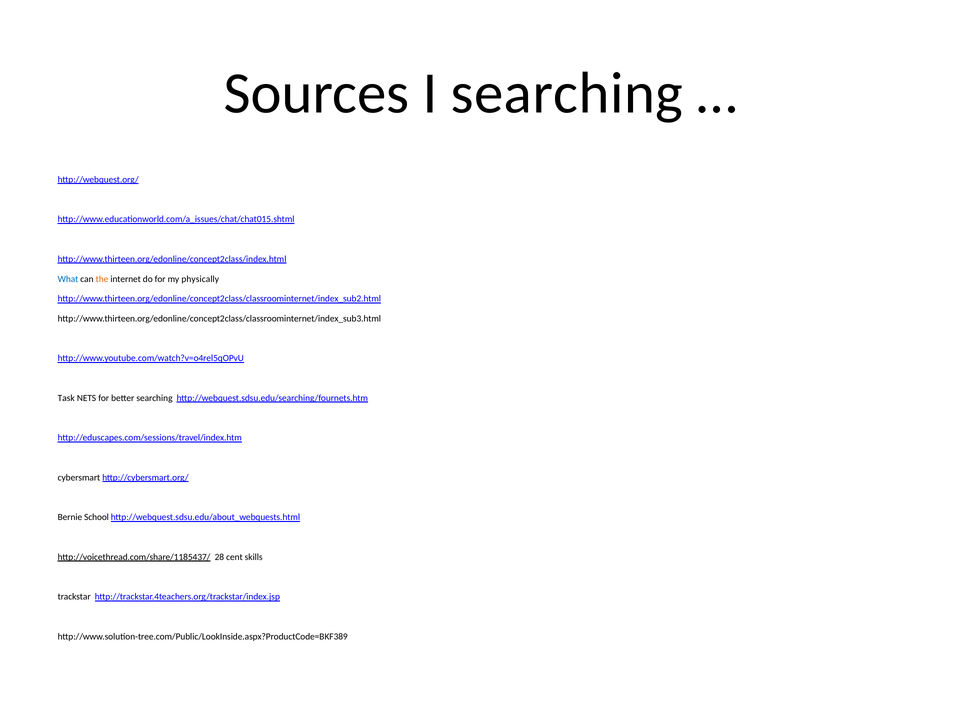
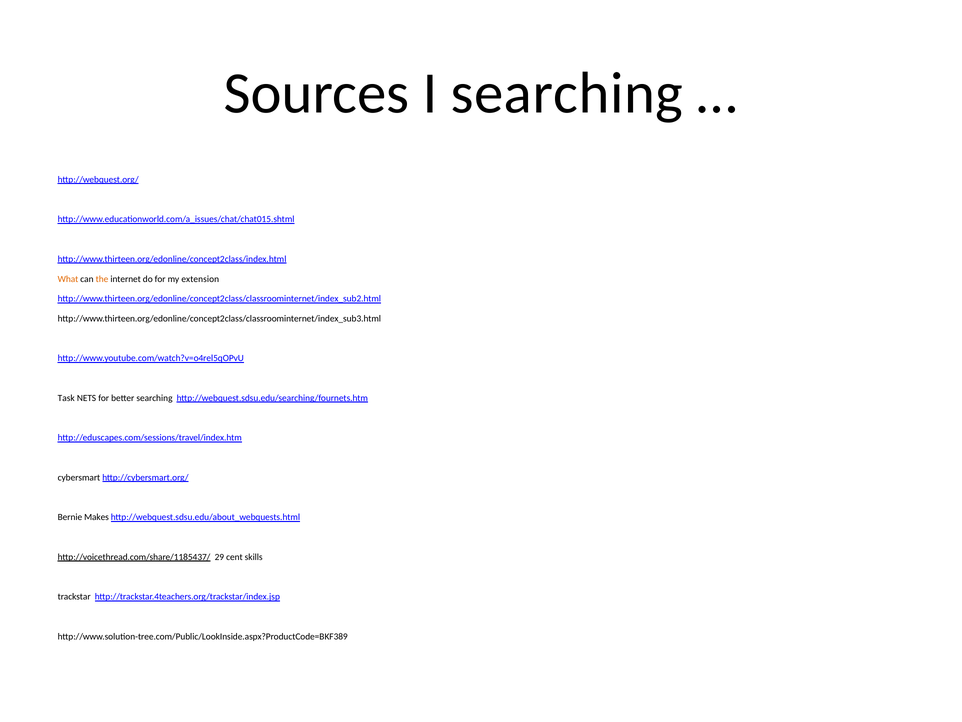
What colour: blue -> orange (68, 279)
physically: physically -> extension (200, 279)
School: School -> Makes (97, 517)
28: 28 -> 29 (219, 557)
